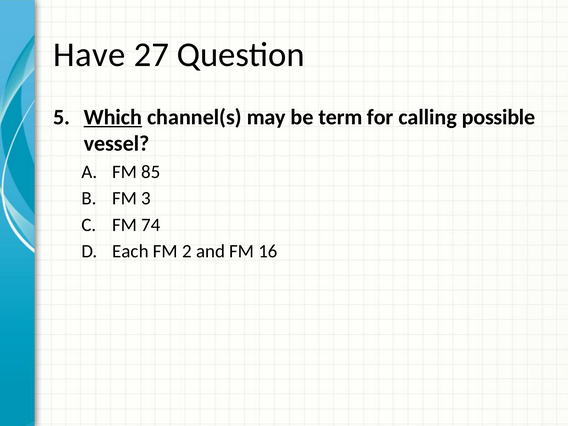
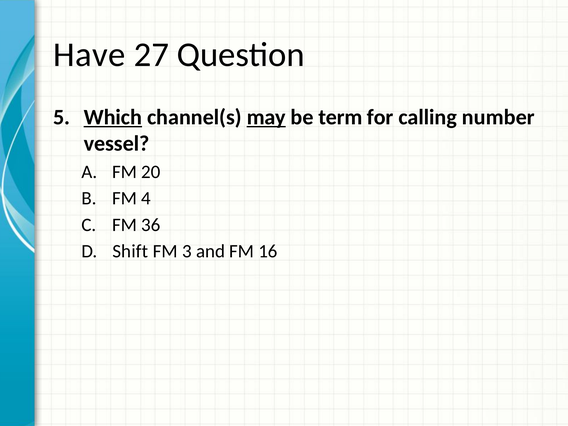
may underline: none -> present (266, 117)
possible: possible -> number (498, 117)
85: 85 -> 20 (151, 172)
3: 3 -> 4 (146, 198)
74: 74 -> 36 (151, 225)
Each: Each -> Shift (130, 251)
2: 2 -> 3 (187, 251)
